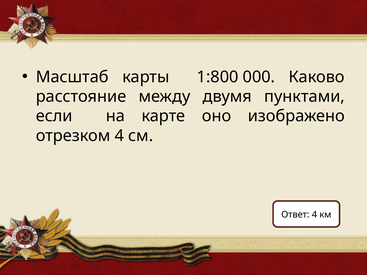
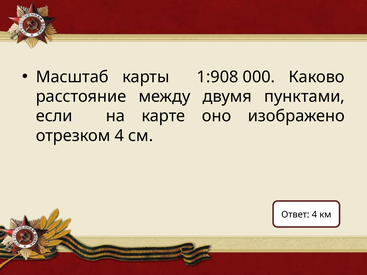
1:800: 1:800 -> 1:908 (218, 77)
